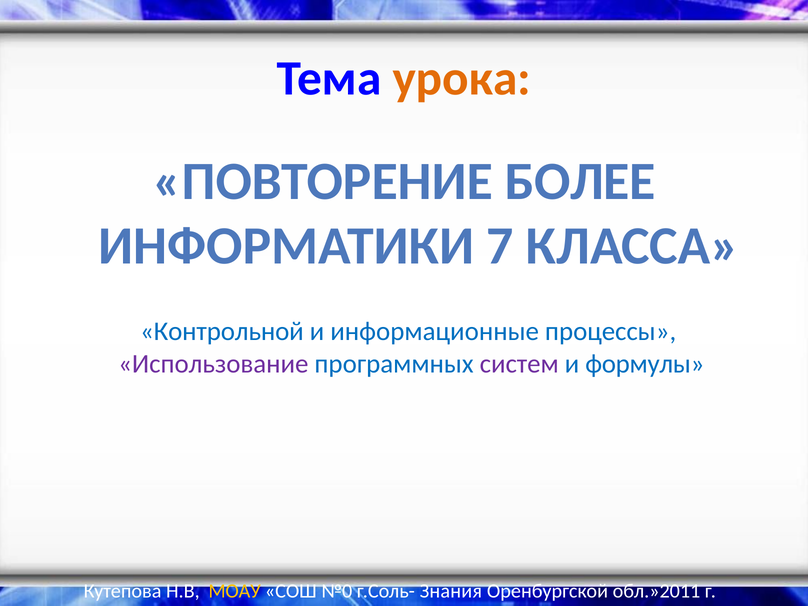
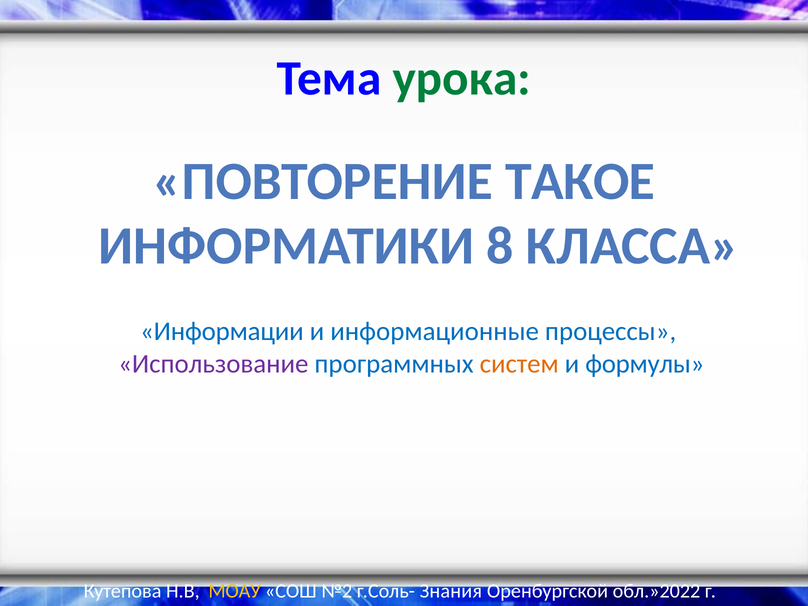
урока colour: orange -> green (462, 78)
БОЛЕЕ: БОЛЕЕ -> ТАКОЕ (580, 182)
7: 7 -> 8 (500, 246)
Контрольной: Контрольной -> Информации (222, 331)
систем colour: purple -> orange (519, 364)
№0: №0 -> №2 (337, 591)
обл.»2011: обл.»2011 -> обл.»2022 (656, 591)
